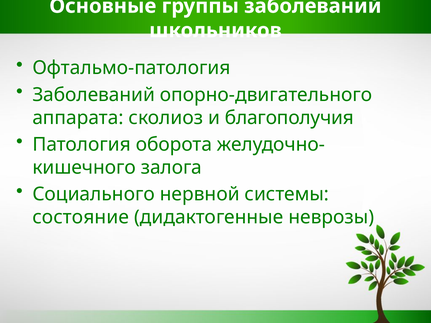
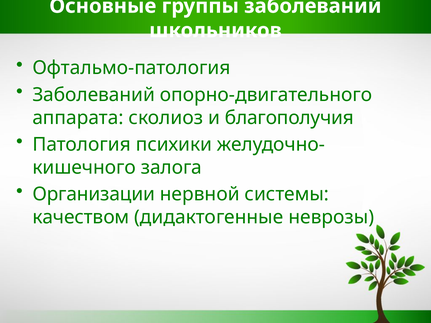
оборота: оборота -> психики (174, 145)
Социального: Социального -> Организации (94, 194)
состояние: состояние -> качеством (81, 217)
